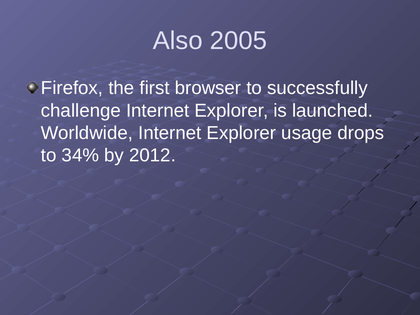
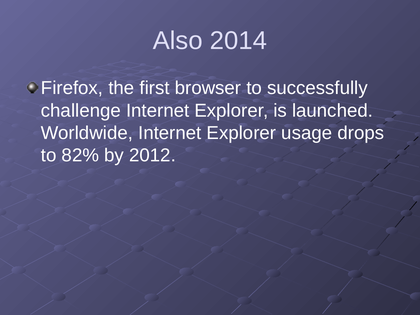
2005: 2005 -> 2014 (238, 41)
34%: 34% -> 82% (80, 155)
